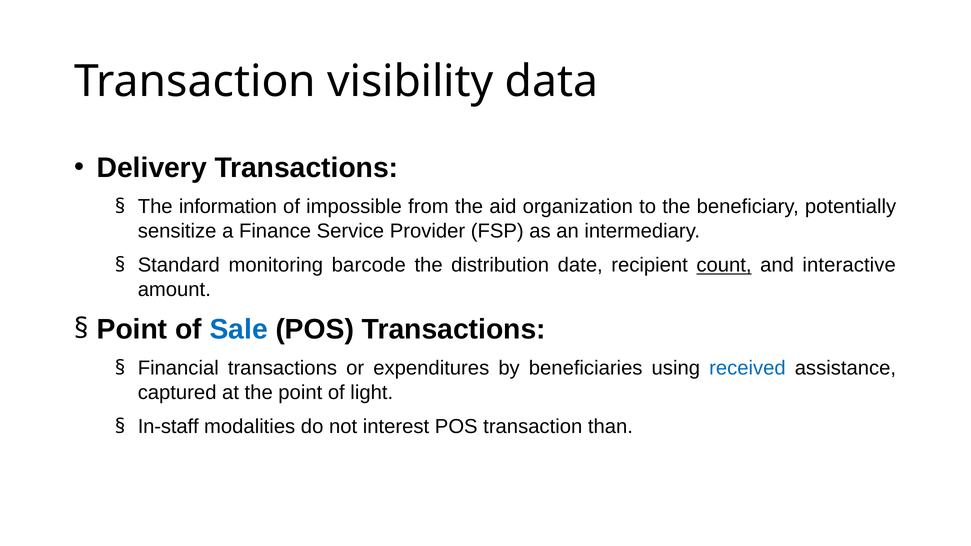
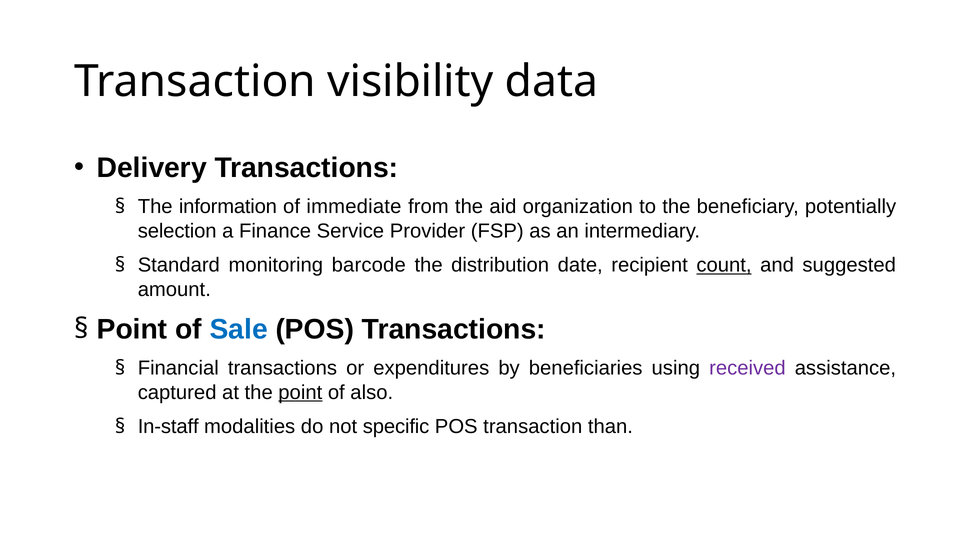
impossible: impossible -> immediate (354, 207)
sensitize: sensitize -> selection (177, 231)
interactive: interactive -> suggested (849, 265)
received colour: blue -> purple (747, 368)
point underline: none -> present (300, 393)
light: light -> also (372, 393)
interest: interest -> specific (396, 427)
